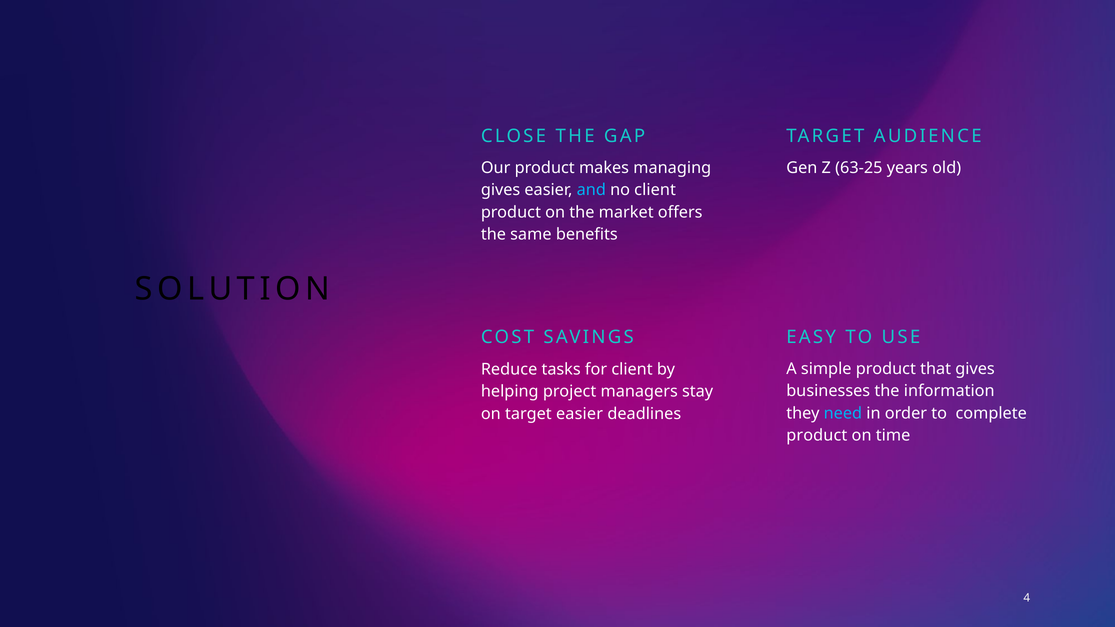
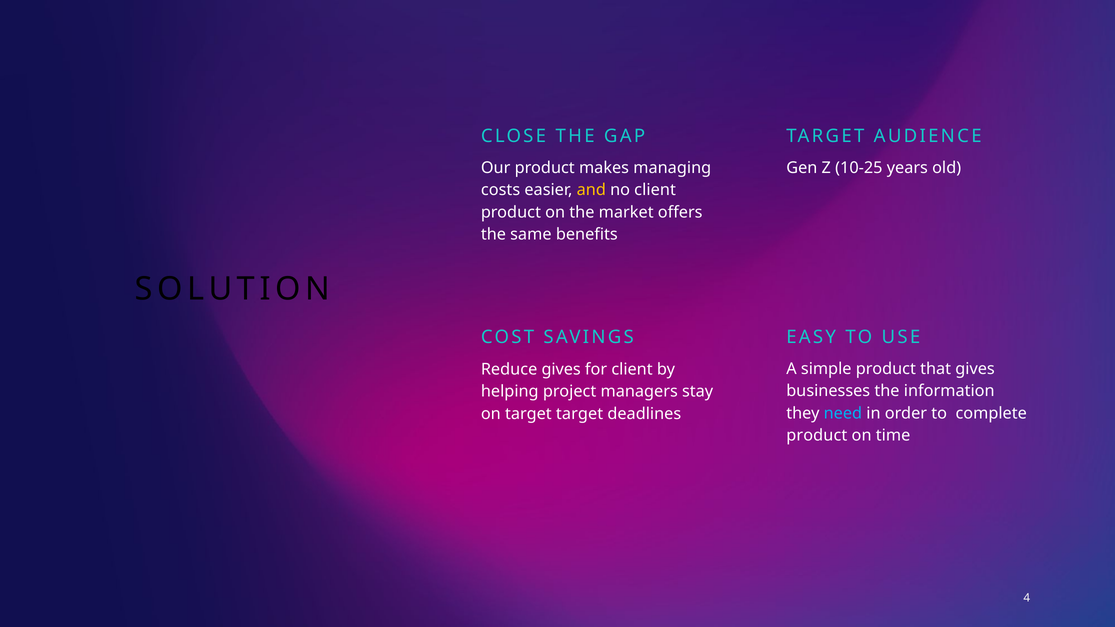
63-25: 63-25 -> 10-25 (859, 168)
gives: gives -> costs (501, 190)
and colour: light blue -> yellow (591, 190)
Reduce tasks: tasks -> gives (561, 369)
target easier: easier -> target (580, 414)
